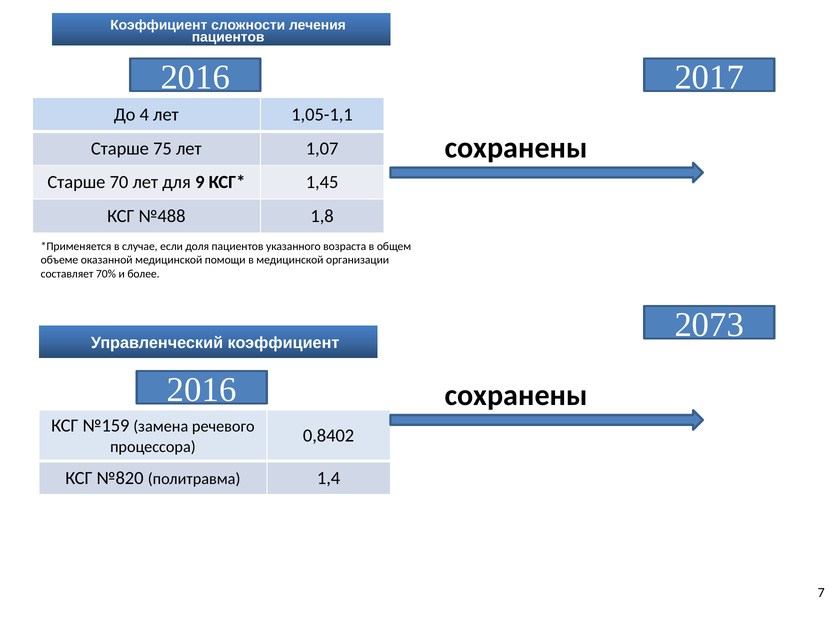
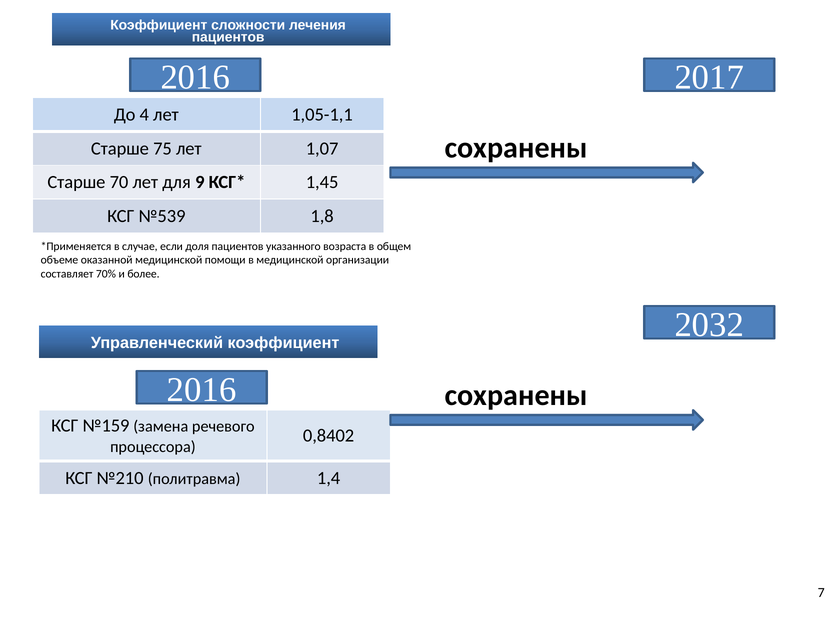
№488: №488 -> №539 (162, 216)
2073: 2073 -> 2032 (709, 325)
№820: №820 -> №210 (120, 478)
